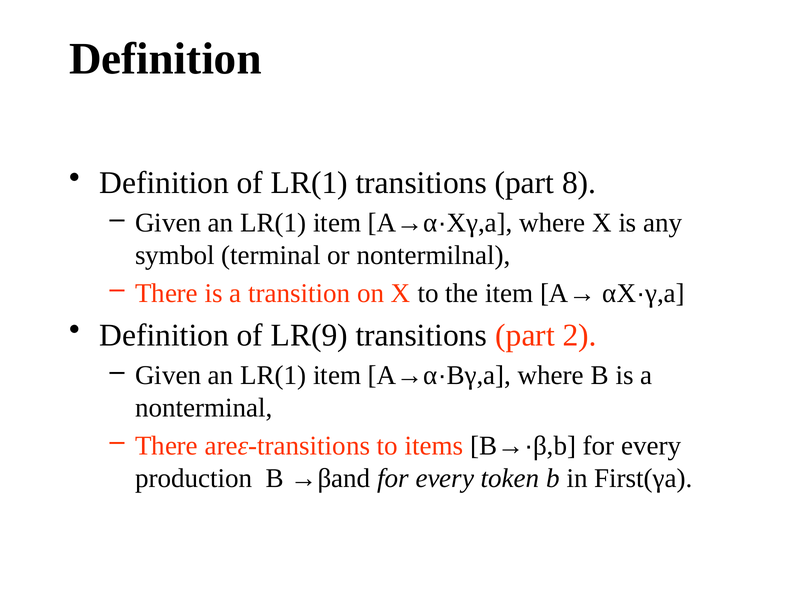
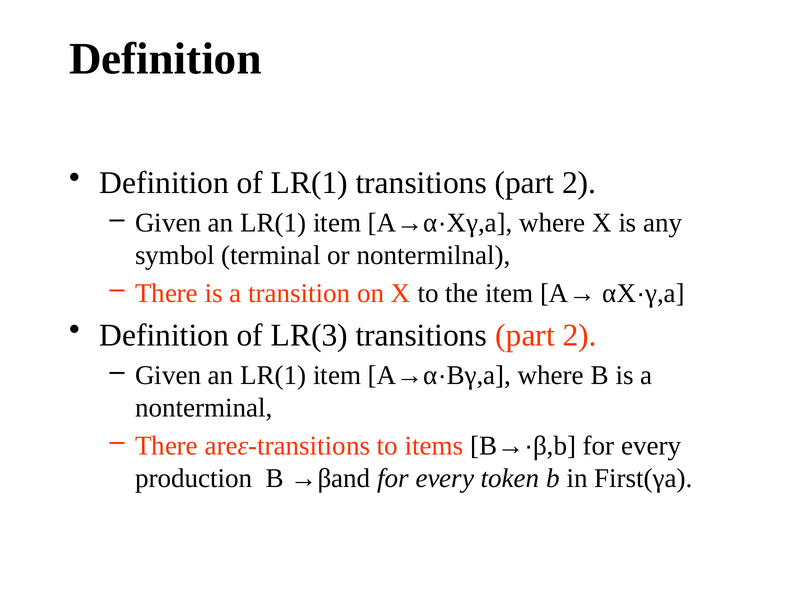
LR(1 transitions part 8: 8 -> 2 (579, 183)
LR(9: LR(9 -> LR(3 (309, 335)
